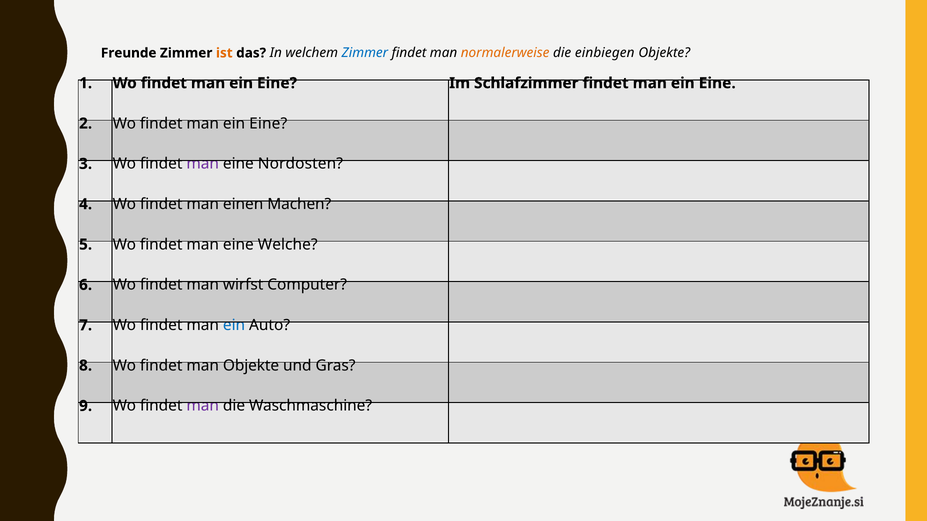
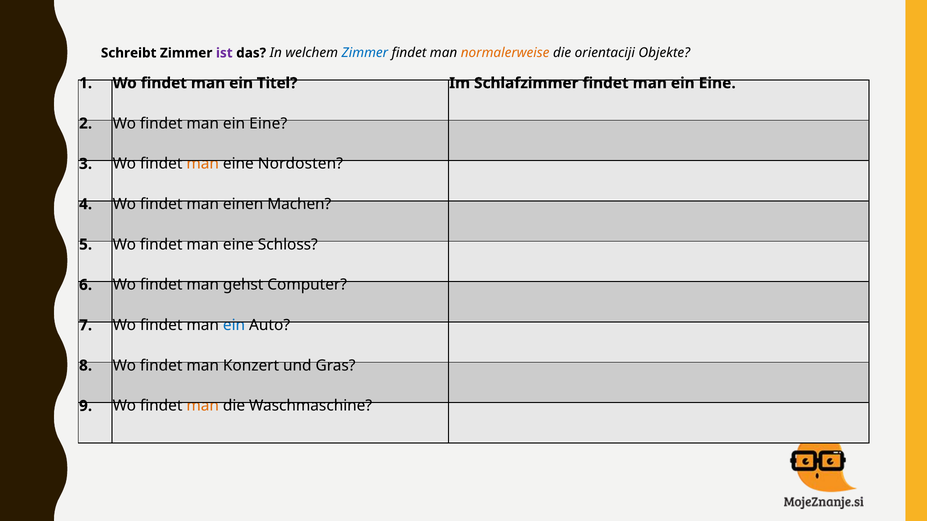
Freunde: Freunde -> Schreibt (129, 53)
ist colour: orange -> purple (224, 53)
einbiegen: einbiegen -> orientaciji (605, 53)
Eine: Eine -> Titel (277, 83)
man colour: purple -> orange (203, 164)
Welche: Welche -> Schloss (288, 245)
wirfst: wirfst -> gehst (243, 285)
man Objekte: Objekte -> Konzert (251, 366)
man colour: purple -> orange (203, 406)
